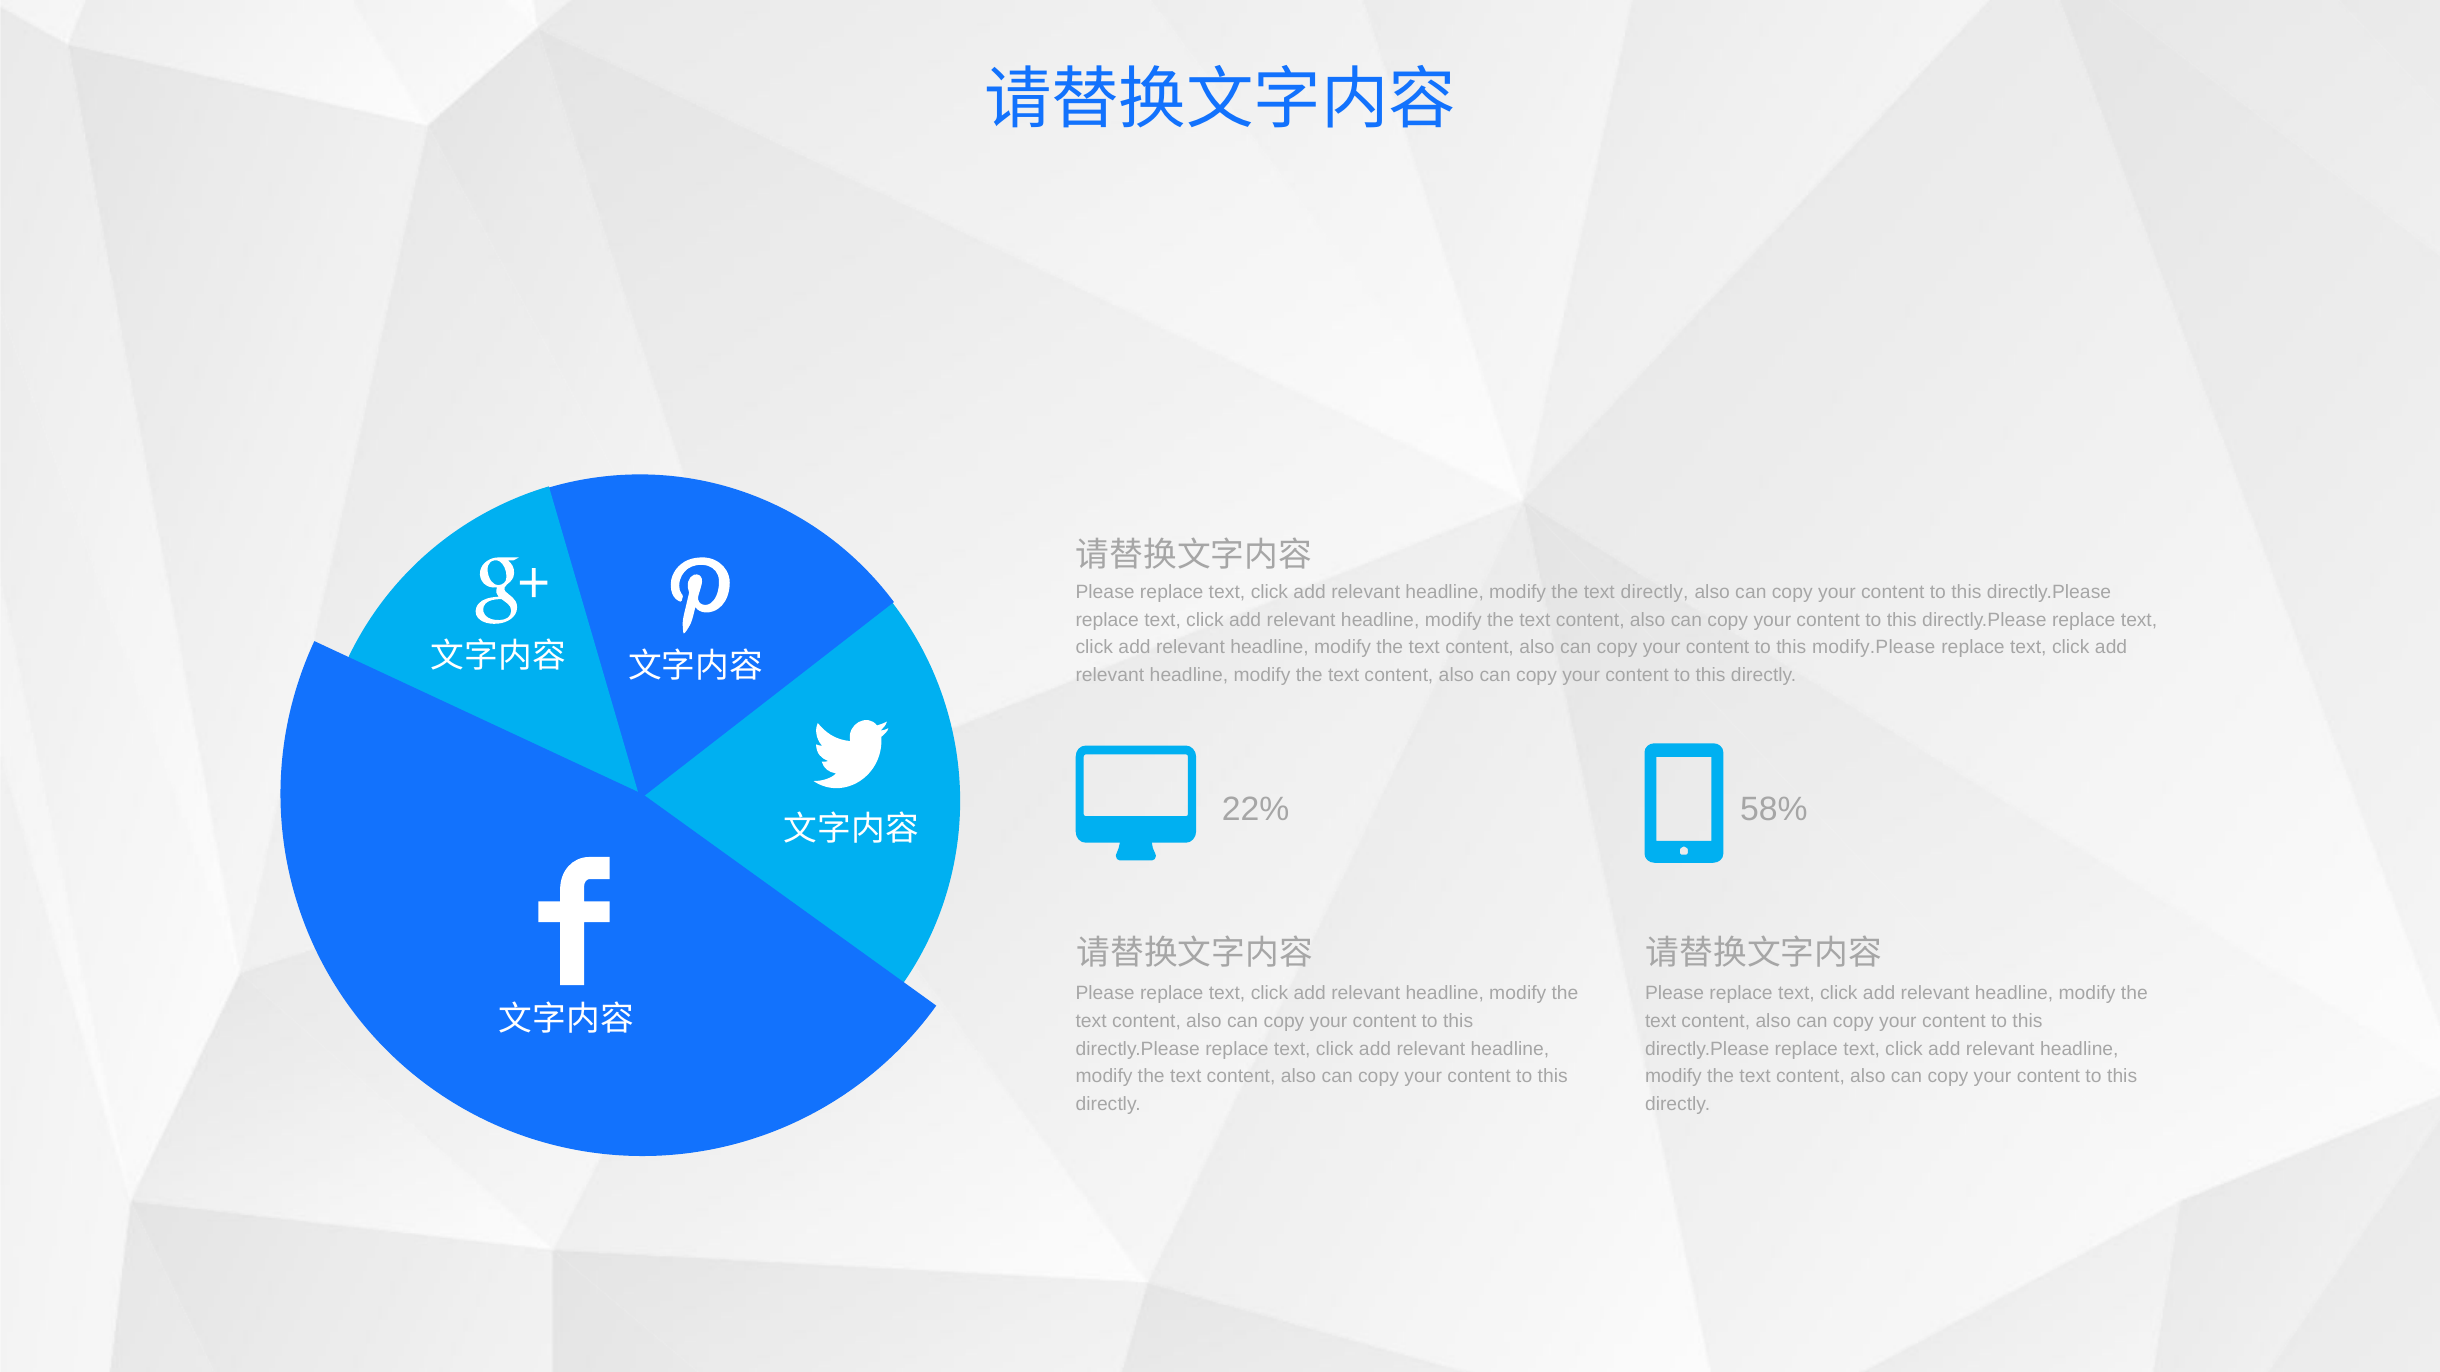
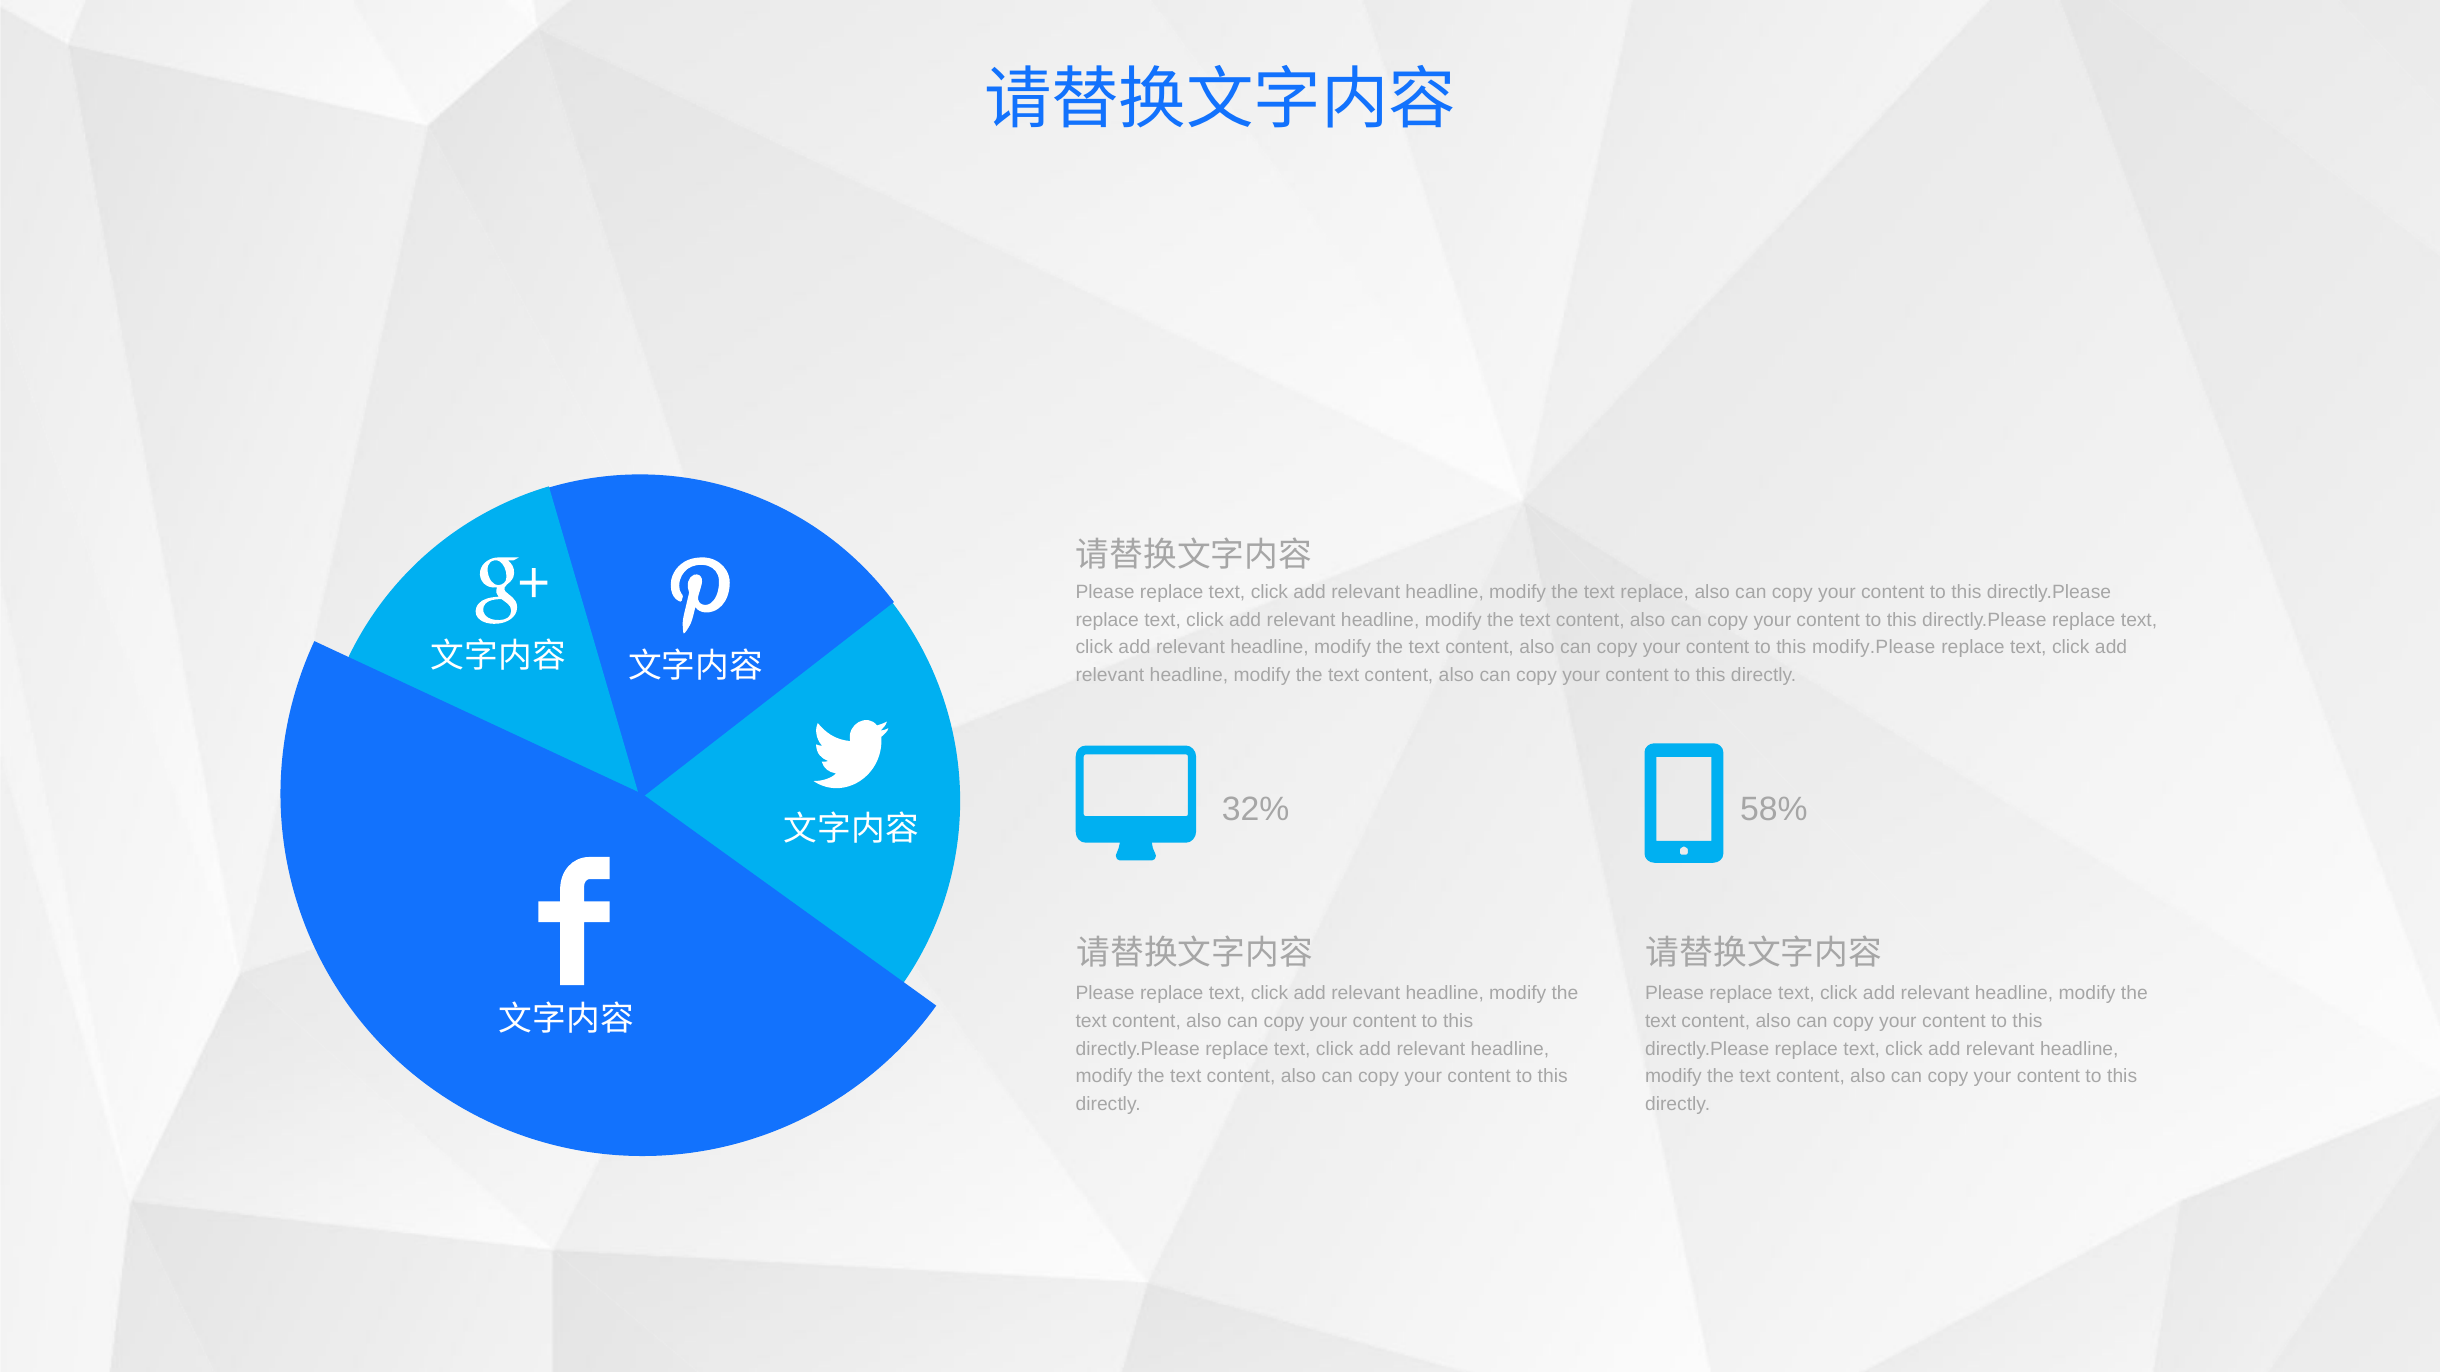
text directly: directly -> replace (1655, 592)
22%: 22% -> 32% (1256, 809)
